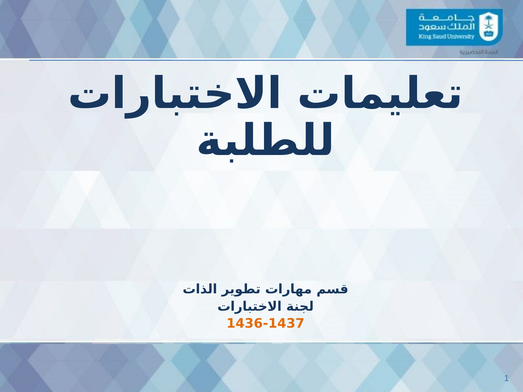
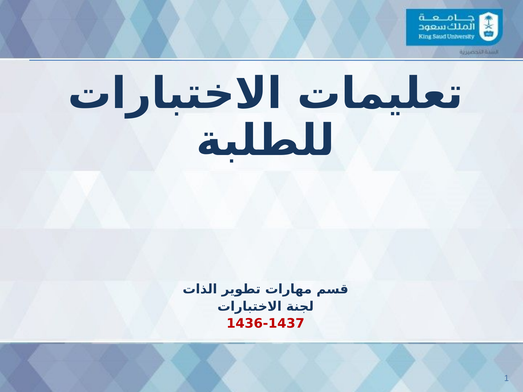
1436-1437 colour: orange -> red (266, 324)
